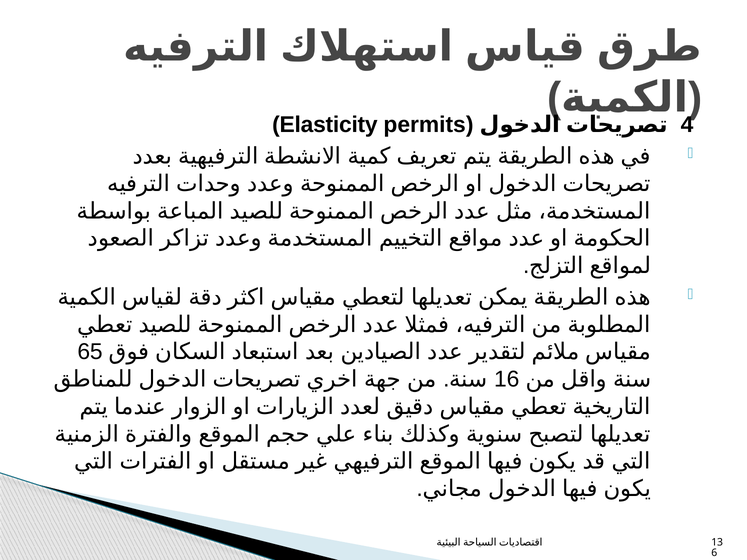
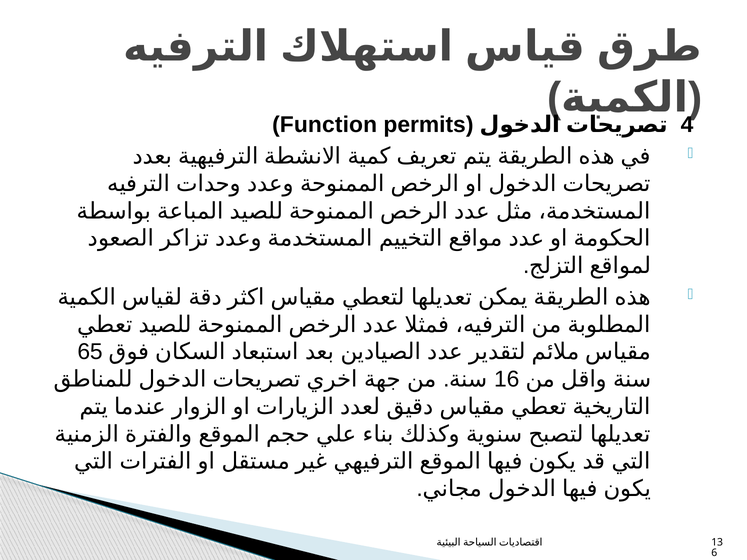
Elasticity: Elasticity -> Function (328, 125)
